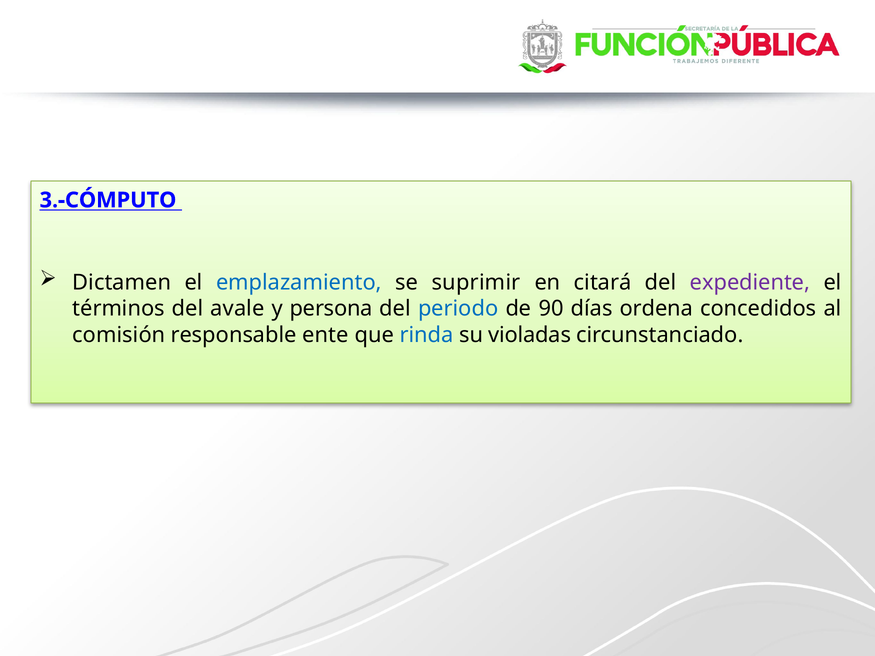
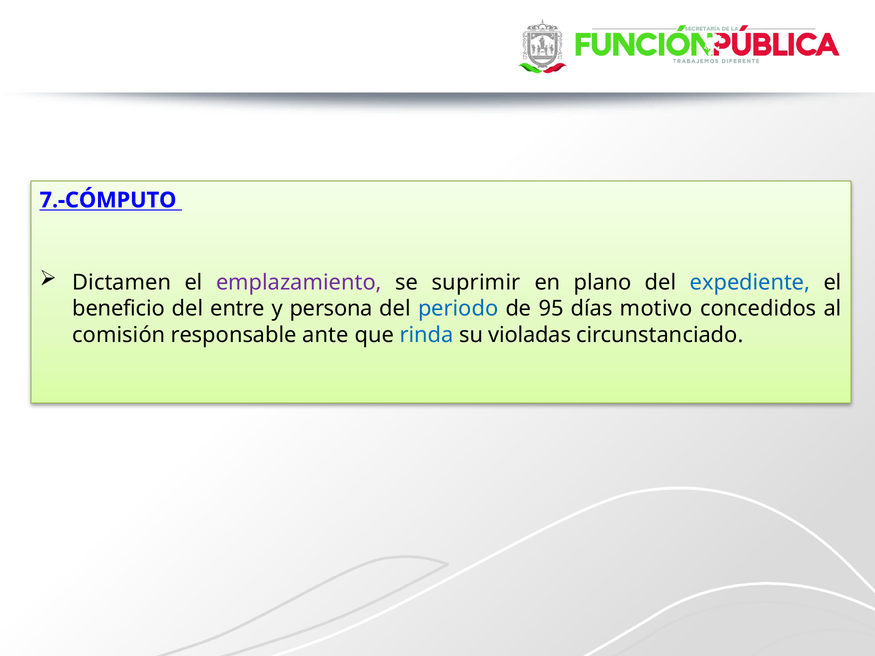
3.-CÓMPUTO: 3.-CÓMPUTO -> 7.-CÓMPUTO (108, 200)
emplazamiento colour: blue -> purple (299, 282)
citará: citará -> plano (603, 282)
expediente colour: purple -> blue (750, 282)
términos: términos -> beneficio (119, 309)
avale: avale -> entre (238, 309)
90: 90 -> 95 (551, 309)
ordena: ordena -> motivo (656, 309)
ente: ente -> ante (326, 335)
